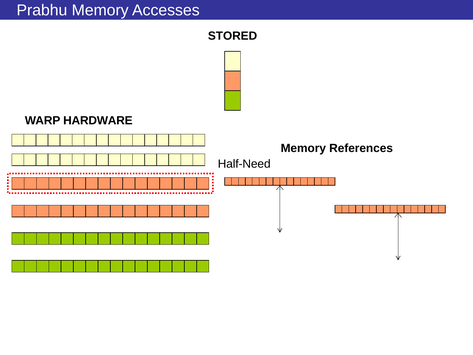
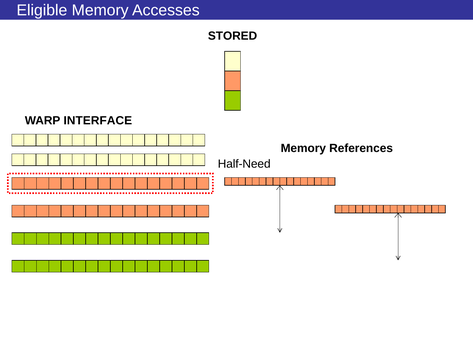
Prabhu: Prabhu -> Eligible (42, 10)
HARDWARE: HARDWARE -> INTERFACE (98, 121)
